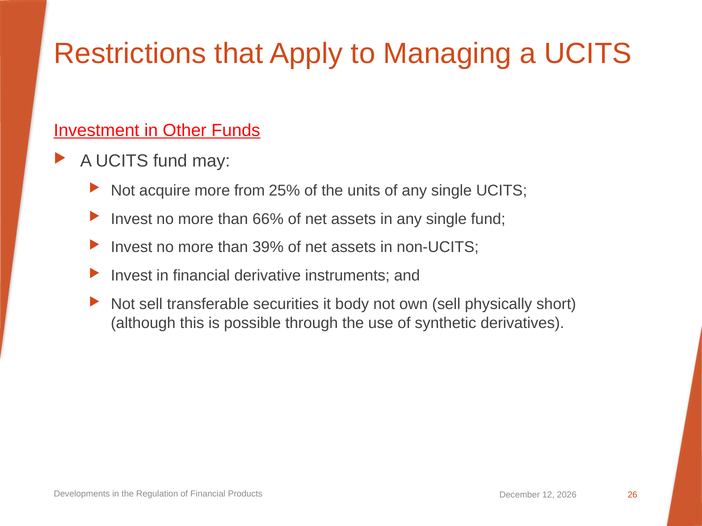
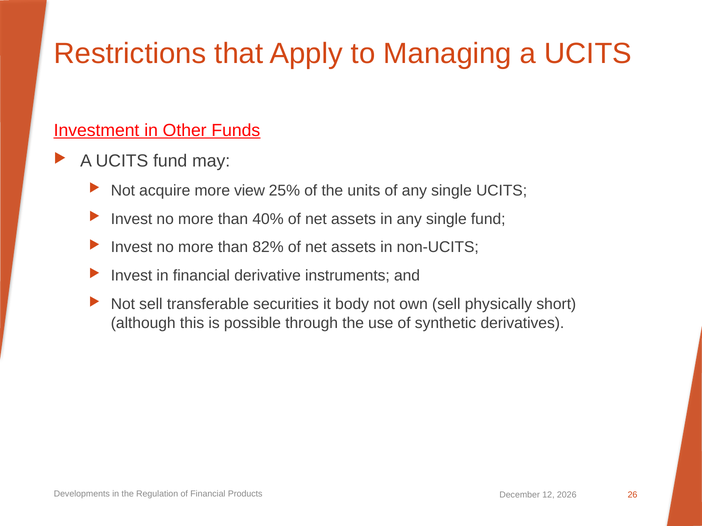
from: from -> view (250, 191)
66%: 66% -> 40% (268, 219)
39%: 39% -> 82% (268, 248)
